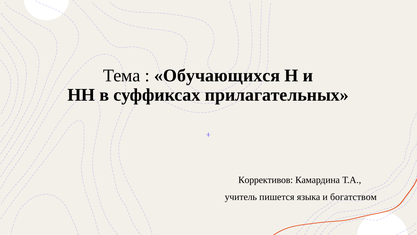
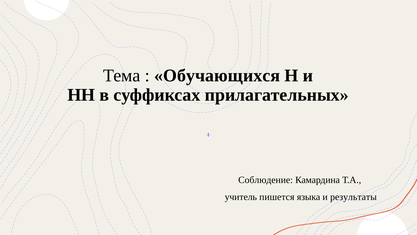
Коррективов: Коррективов -> Соблюдение (266, 180)
богатством: богатством -> результаты (353, 197)
